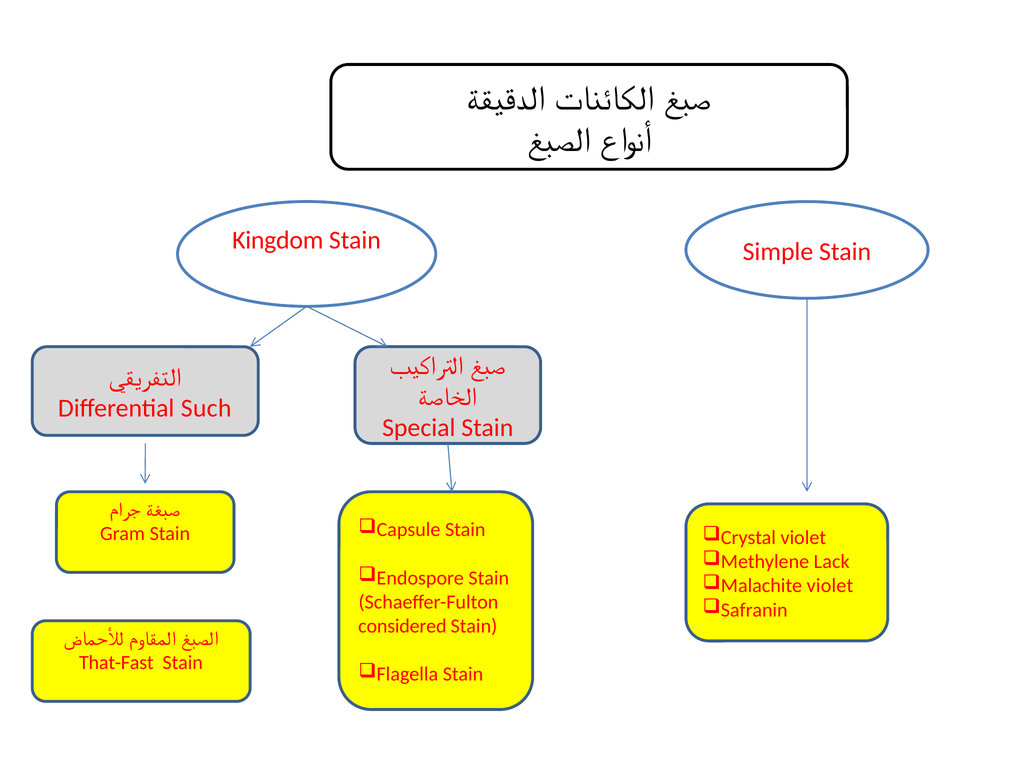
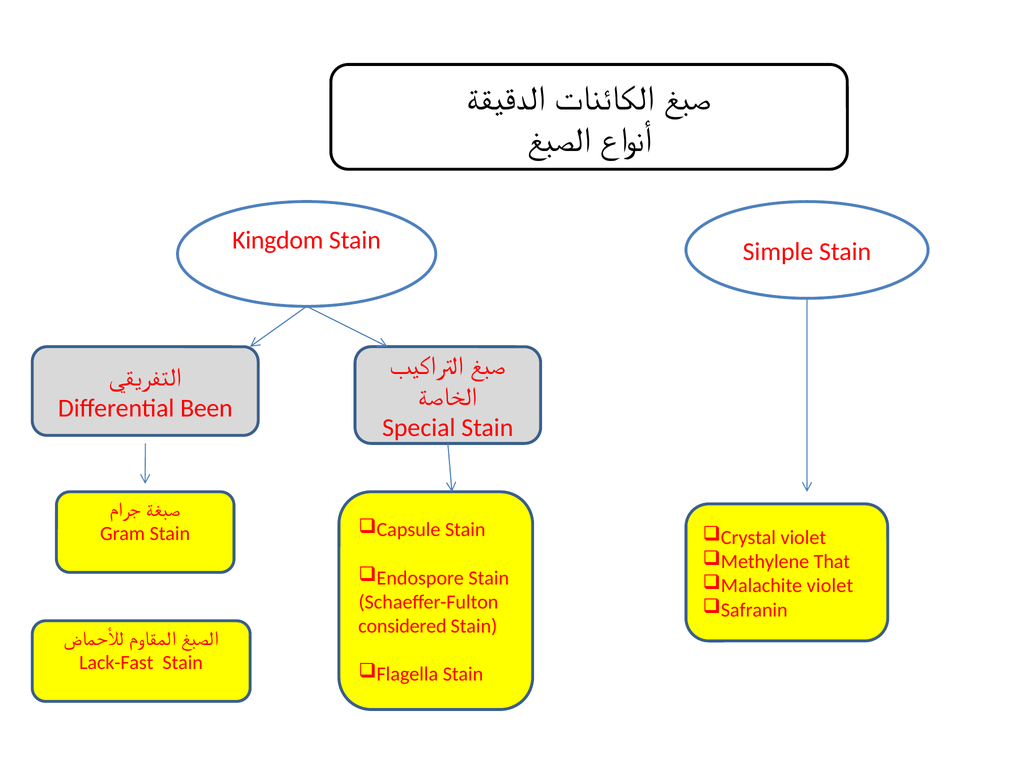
Such: Such -> Been (206, 409)
Lack: Lack -> That (832, 562)
That-Fast: That-Fast -> Lack-Fast (116, 663)
